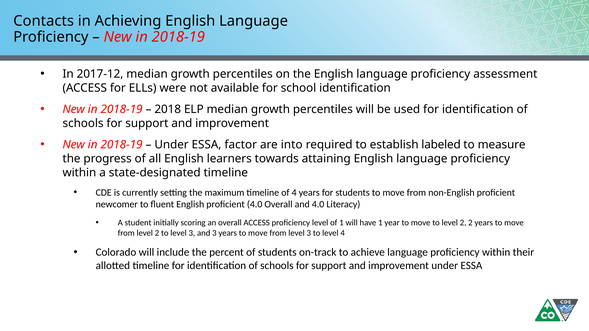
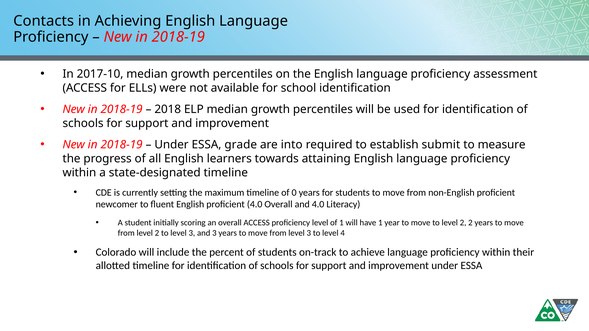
2017-12: 2017-12 -> 2017-10 (100, 74)
factor: factor -> grade (241, 145)
labeled: labeled -> submit (441, 145)
of 4: 4 -> 0 (294, 193)
